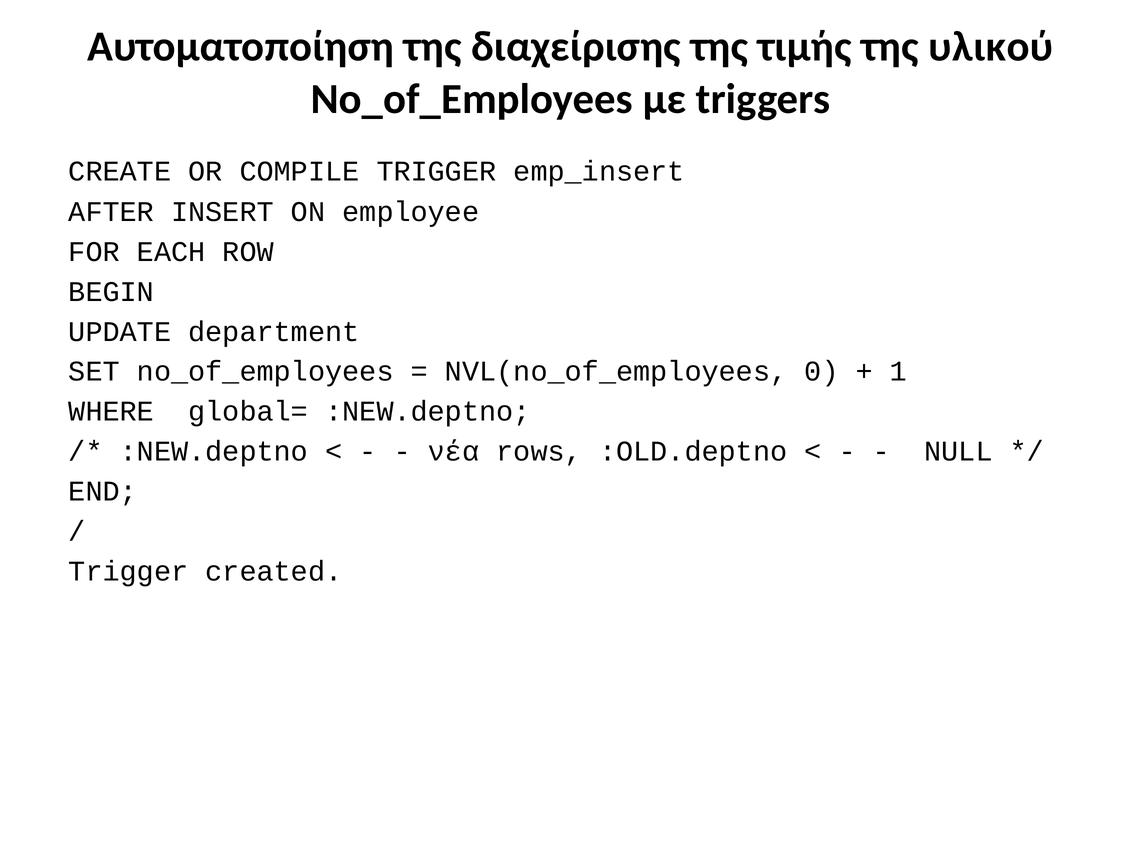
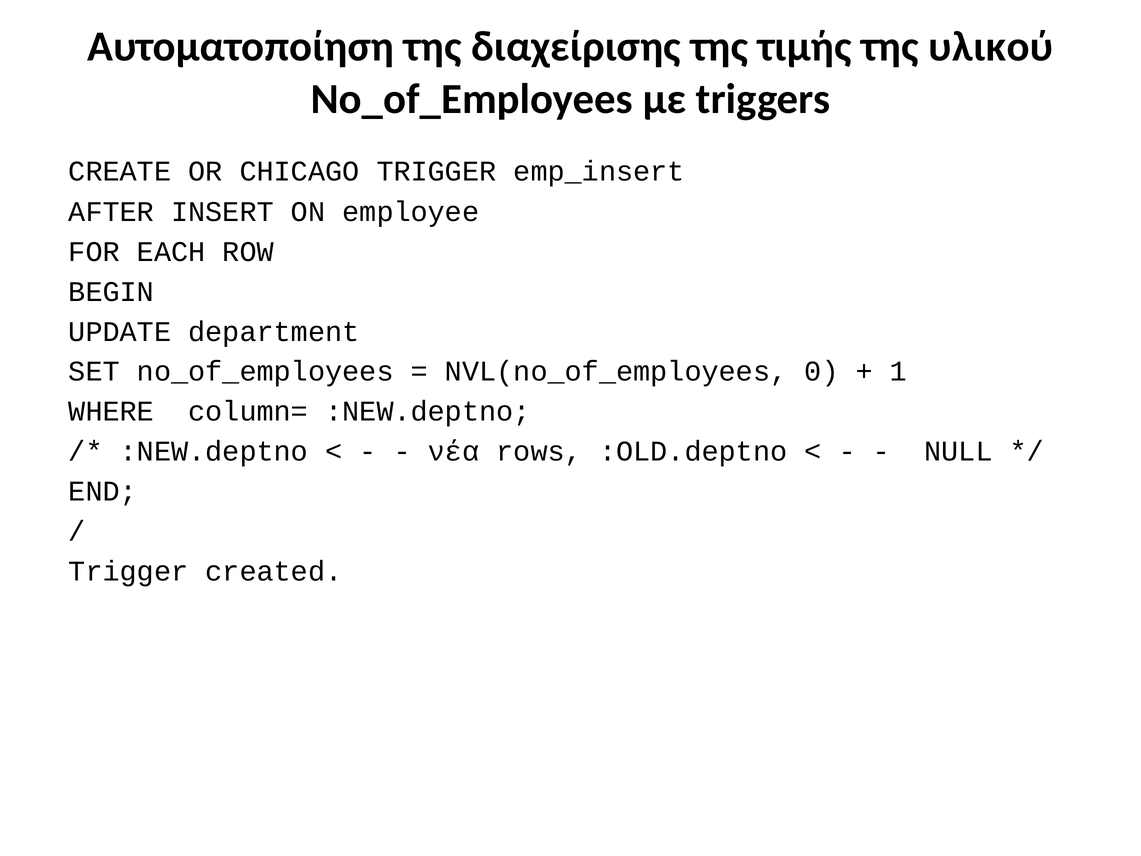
COMPILE: COMPILE -> CHICAGO (300, 171)
global=: global= -> column= (248, 411)
